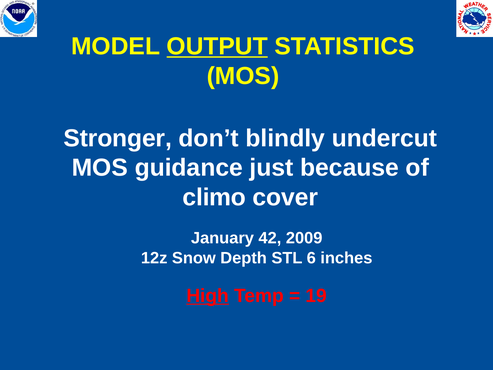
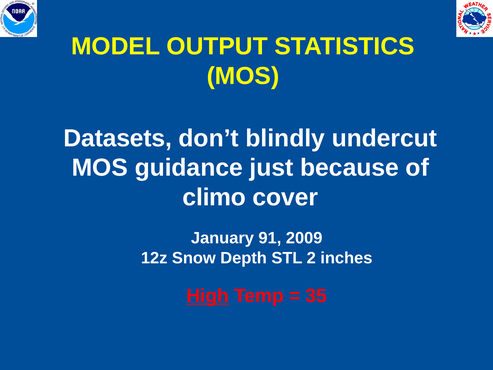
OUTPUT underline: present -> none (217, 46)
Stronger: Stronger -> Datasets (118, 138)
42: 42 -> 91 (270, 238)
6: 6 -> 2 (311, 258)
19: 19 -> 35 (316, 296)
